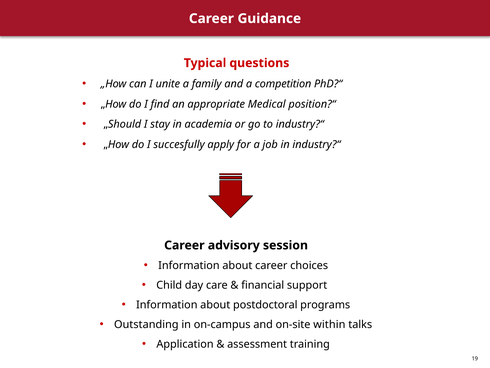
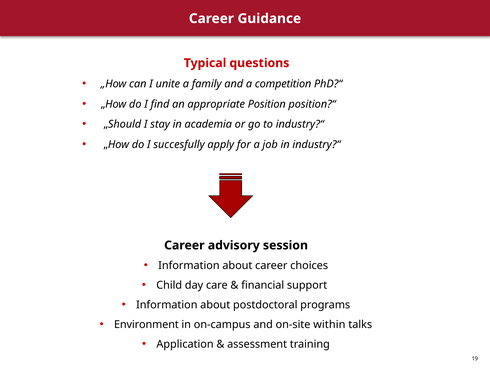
Medical: Medical -> Position (267, 104)
Outstanding: Outstanding -> Environment (146, 324)
